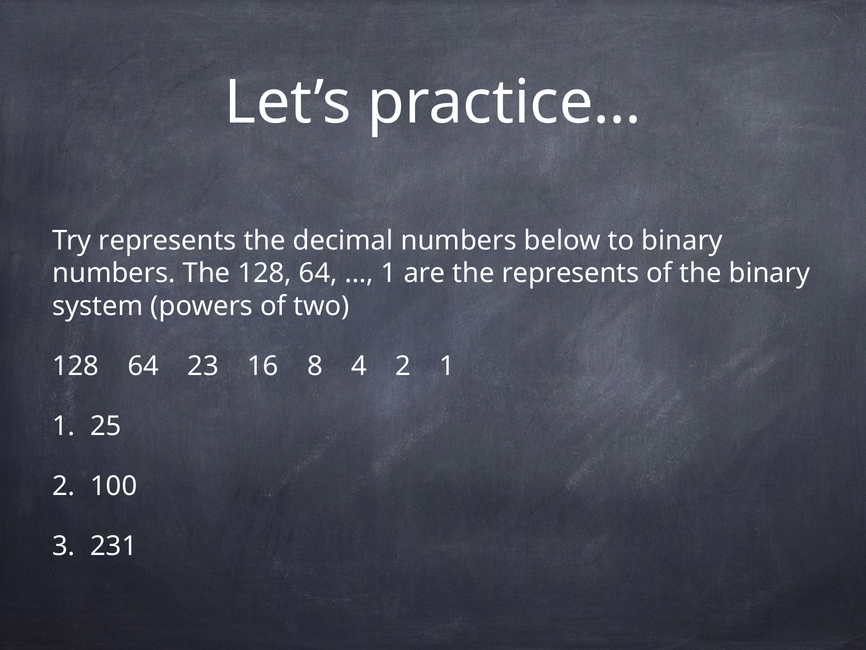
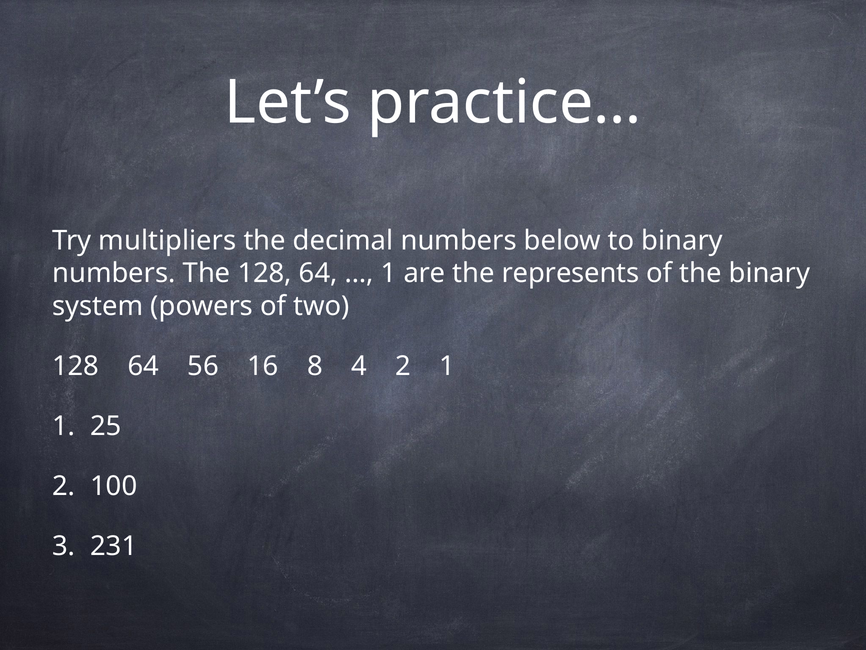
Try represents: represents -> multipliers (167, 240)
23: 23 -> 56 (203, 366)
